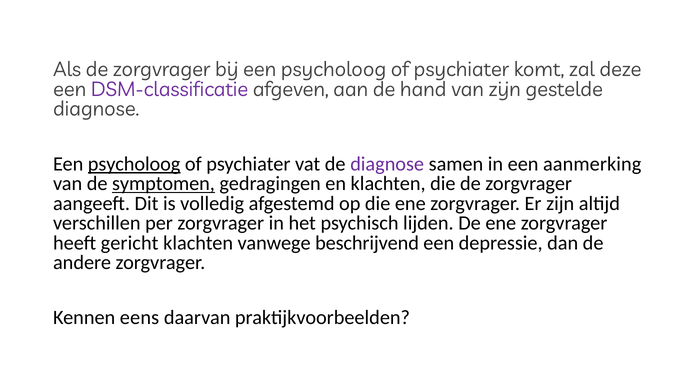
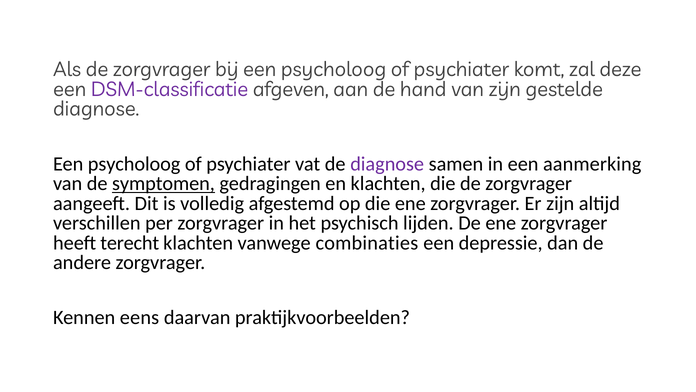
psycholoog underline: present -> none (134, 164)
gericht: gericht -> terecht (130, 243)
beschrijvend: beschrijvend -> combinaties (367, 243)
